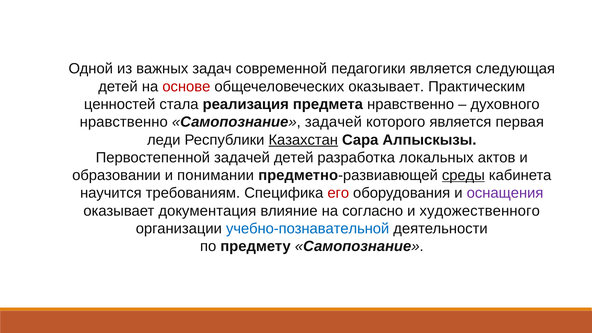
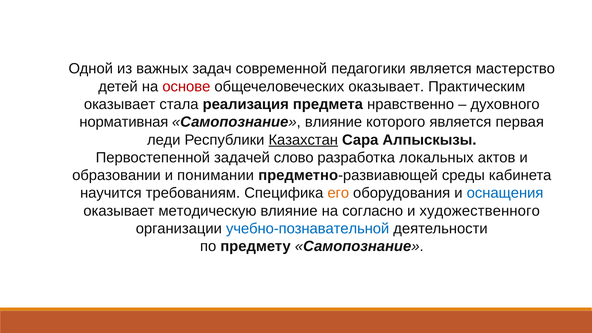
следующая: следующая -> мастерство (515, 69)
ценностей: ценностей -> оказывает (120, 104)
нравственно: нравственно -> нормативная (124, 122)
Самопознание задачей: задачей -> влияние (333, 122)
задачей детей: детей -> слово (294, 158)
среды underline: present -> none (463, 175)
его colour: red -> orange (338, 193)
оснащения colour: purple -> blue (505, 193)
документация: документация -> методическую (207, 211)
